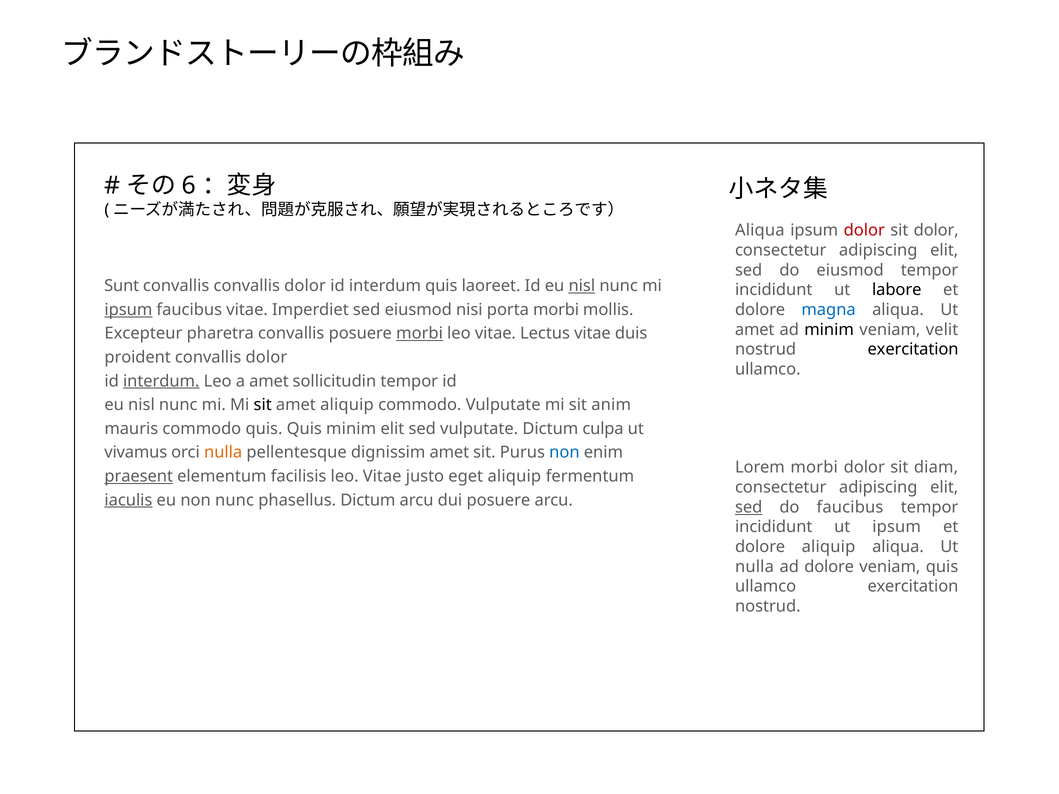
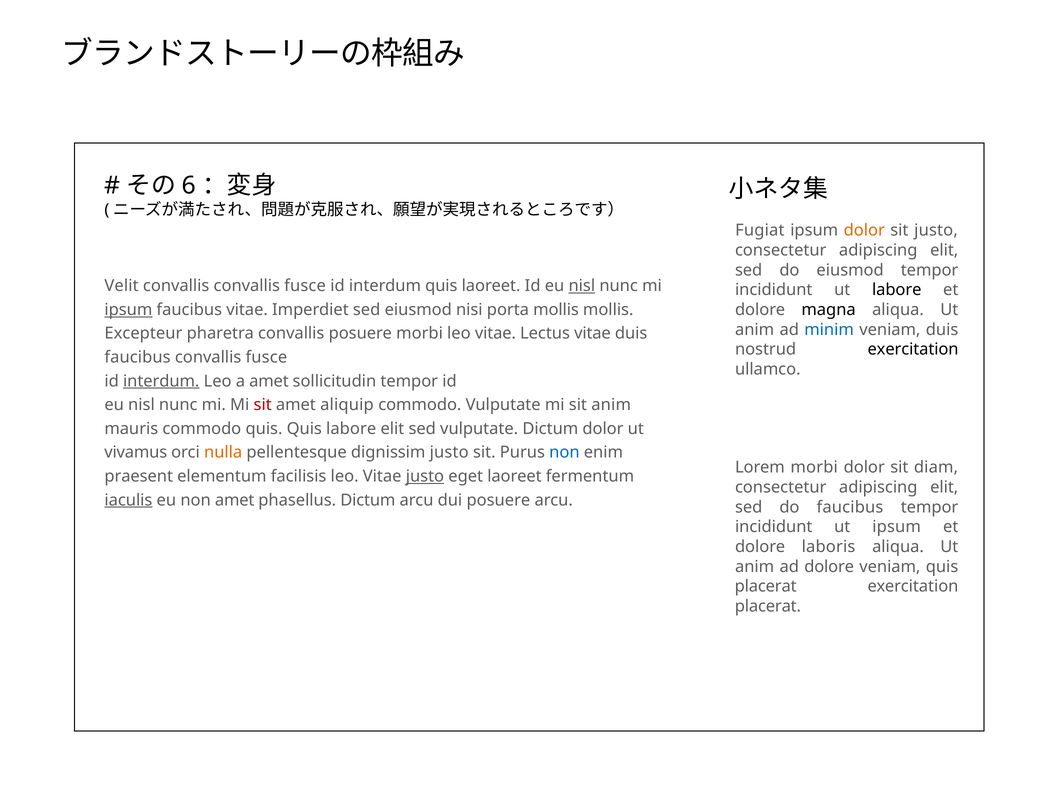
Aliqua: Aliqua -> Fugiat (760, 230)
dolor colour: red -> orange (864, 230)
sit dolor: dolor -> justo (936, 230)
Sunt: Sunt -> Velit (122, 286)
convallis convallis dolor: dolor -> fusce (305, 286)
porta morbi: morbi -> mollis (556, 310)
magna colour: blue -> black (829, 310)
amet: amet -> anim (755, 330)
minim colour: black -> blue (829, 330)
veniam velit: velit -> duis (942, 330)
morbi underline: present -> none (420, 334)
proident: proident -> faucibus (138, 357)
dolor: dolor -> fusce (266, 357)
sit colour: black -> red (263, 405)
Quis minim: minim -> labore (351, 429)
Dictum culpa: culpa -> dolor (603, 429)
dignissim amet: amet -> justo (449, 453)
praesent underline: present -> none (139, 476)
justo underline: none -> present (425, 476)
eget aliquip: aliquip -> laoreet (514, 476)
non nunc: nunc -> amet (235, 500)
sed underline: present -> none (749, 507)
dolore aliquip: aliquip -> laboris (828, 547)
nulla: nulla -> anim (755, 567)
ullamco: ullamco -> placerat (766, 587)
nostrud: nostrud -> placerat (768, 607)
